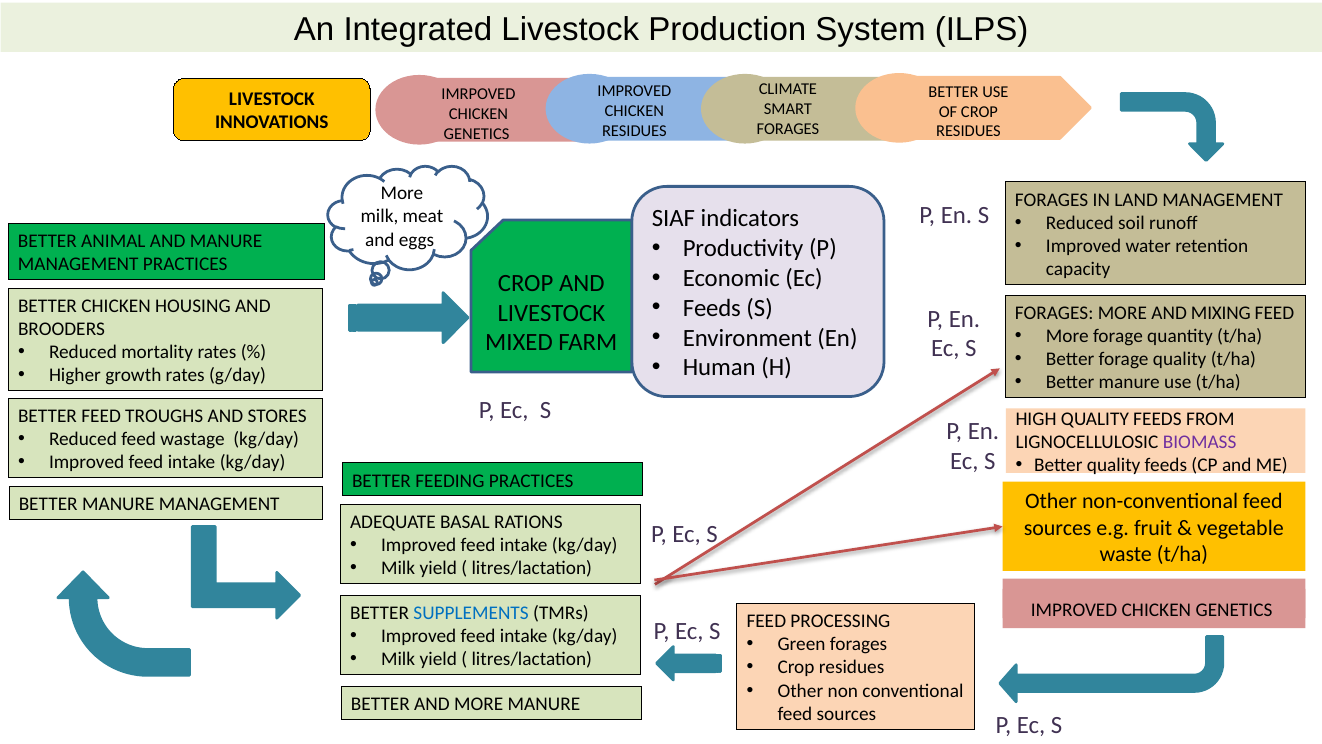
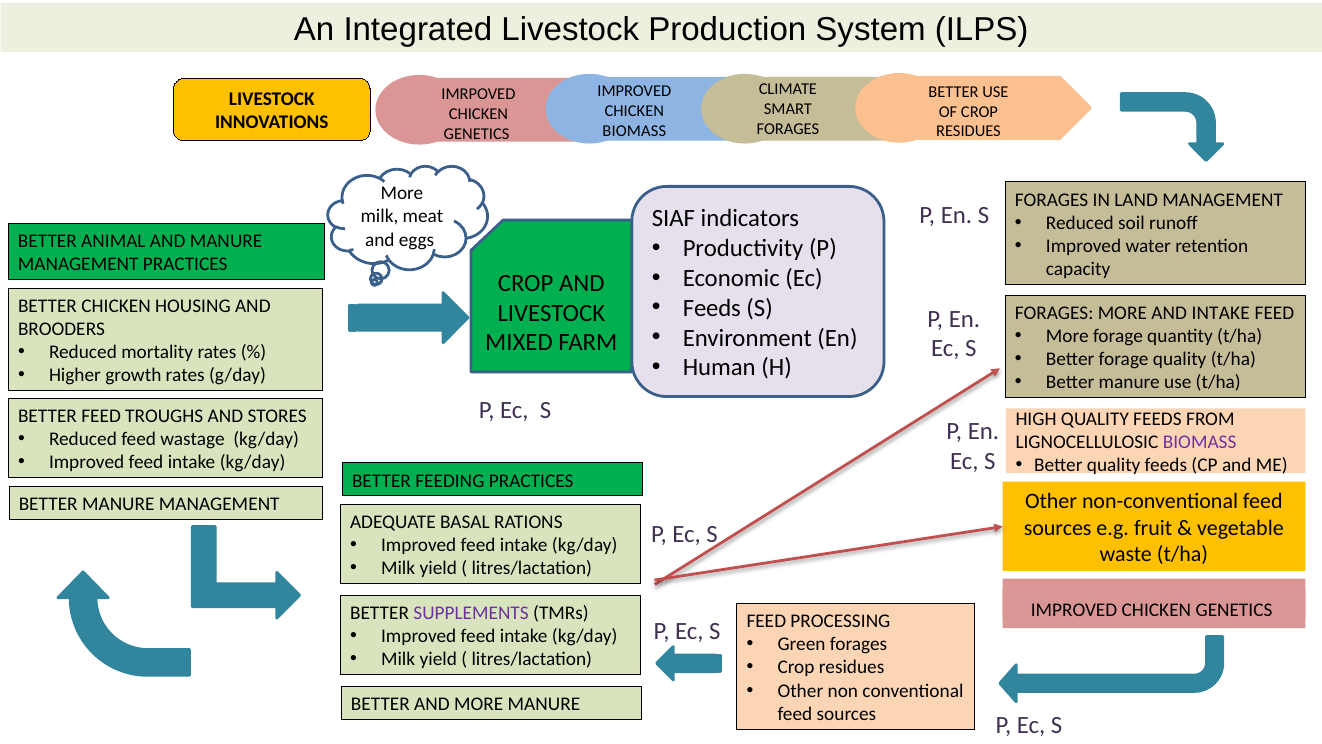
RESIDUES: RESIDUES -> BIOMASS (634, 131)
AND MIXING: MIXING -> INTAKE (1221, 313)
SUPPLEMENTS colour: blue -> purple (471, 613)
